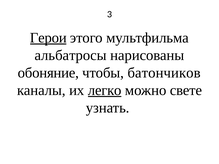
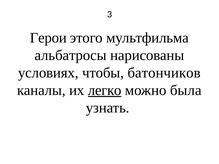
Герои underline: present -> none (48, 38)
обоняние: обоняние -> условиях (48, 73)
свете: свете -> была (186, 90)
